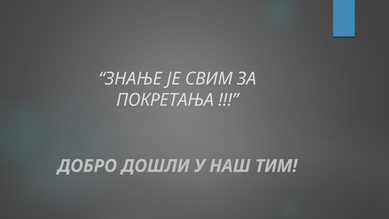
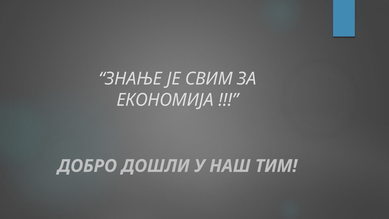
ПОКРЕТАЊА: ПОКРЕТАЊА -> ЕКОНОМИЈА (165, 100)
